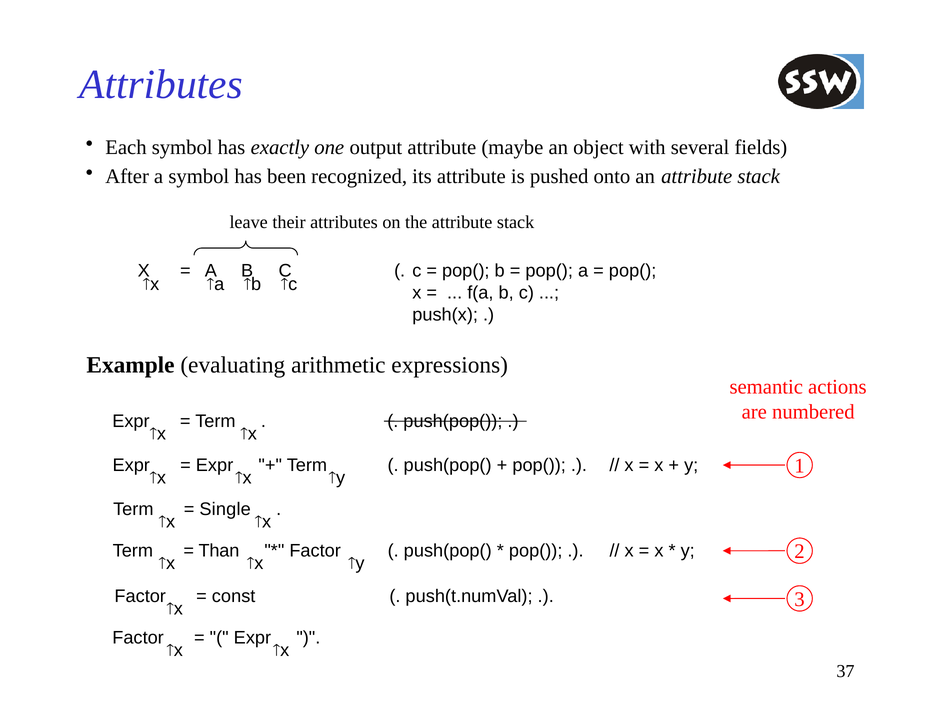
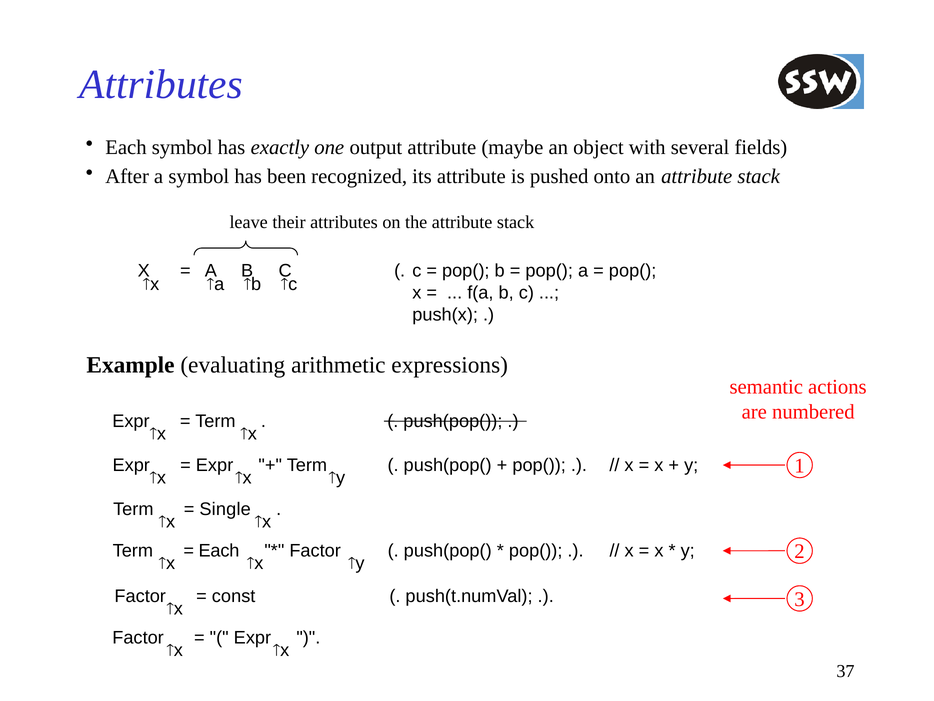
Than: Than -> Each (219, 551)
